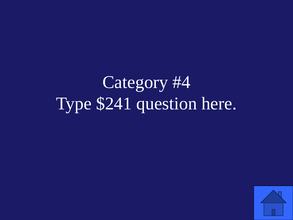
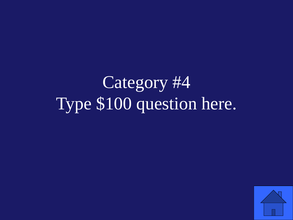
$241: $241 -> $100 (114, 104)
